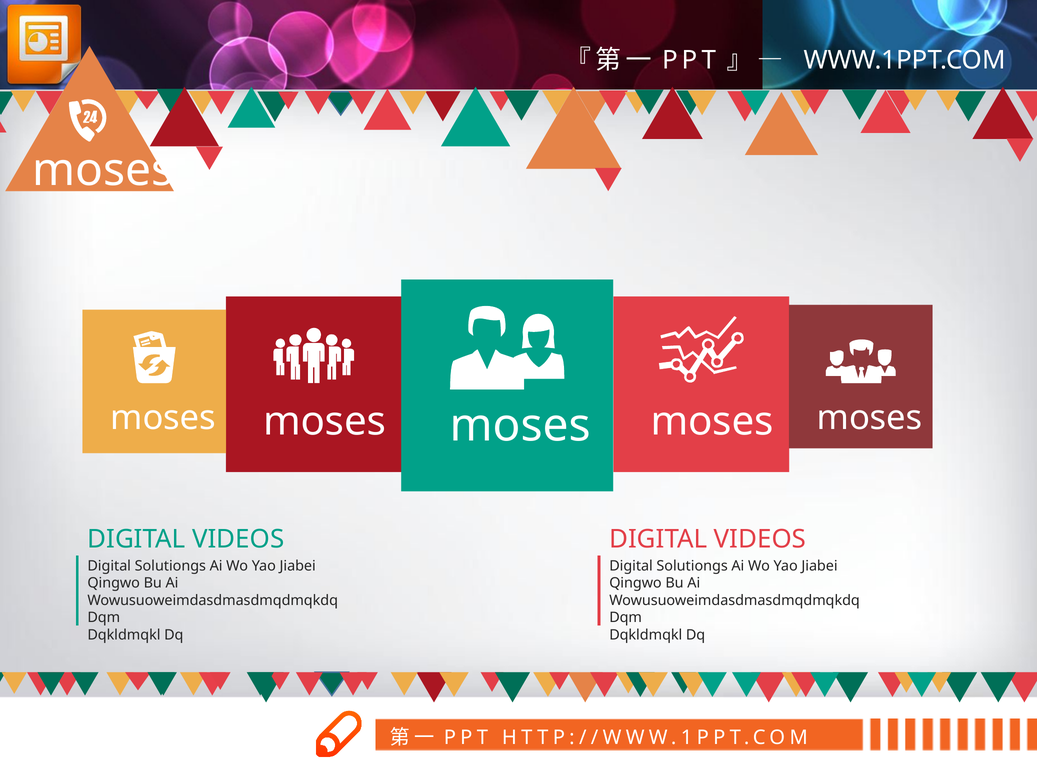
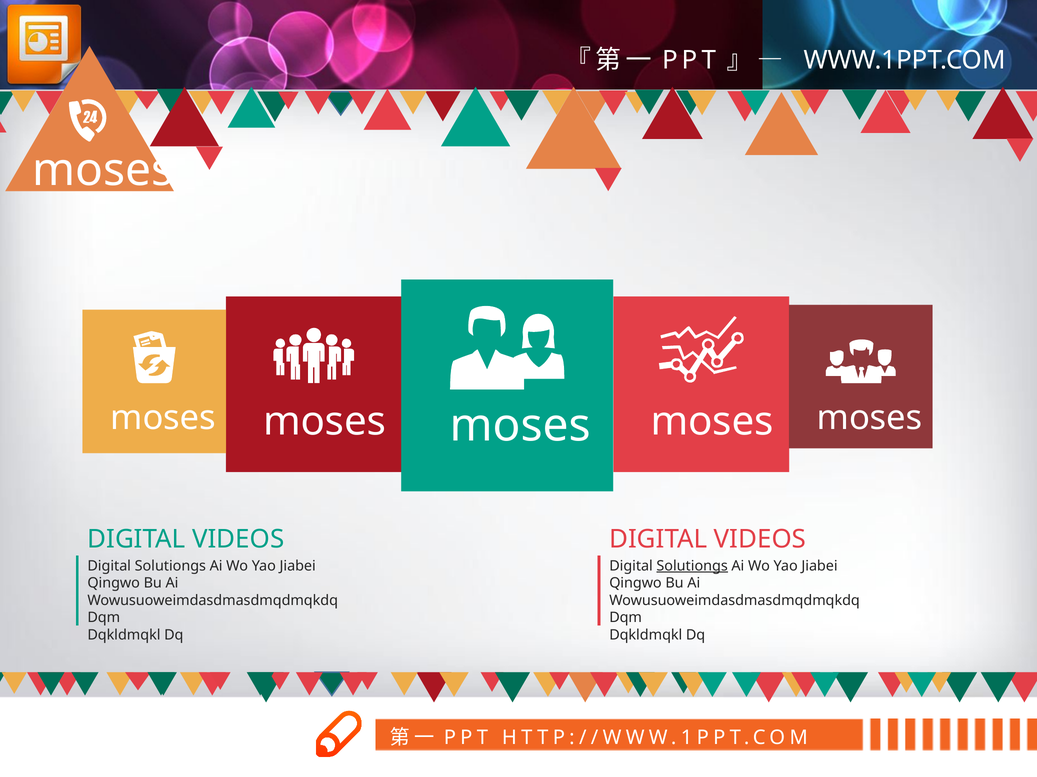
Solutiongs underline: none -> present (692, 566)
